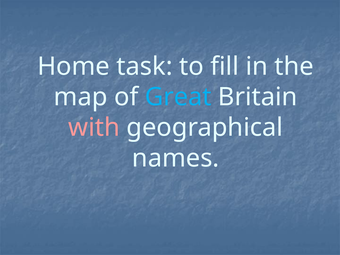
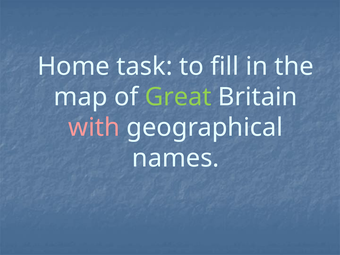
Great colour: light blue -> light green (178, 97)
